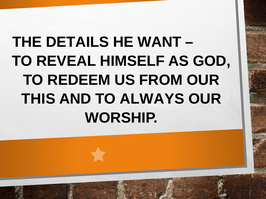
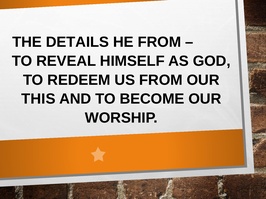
HE WANT: WANT -> FROM (159, 42)
ALWAYS: ALWAYS -> BECOME (152, 99)
